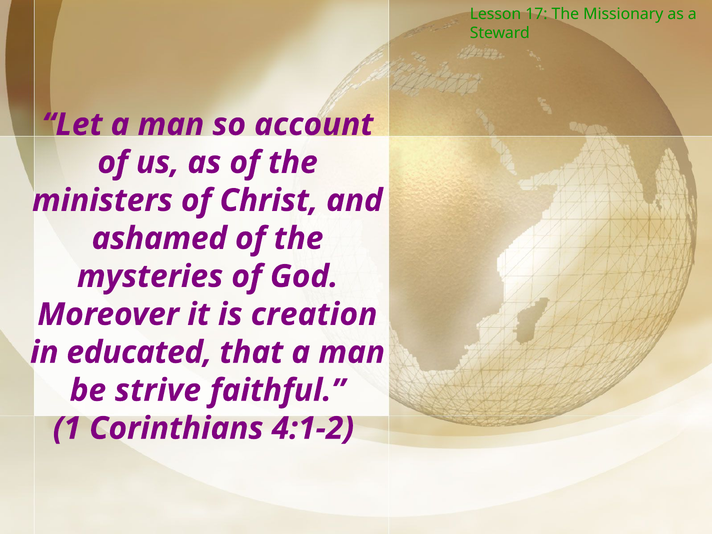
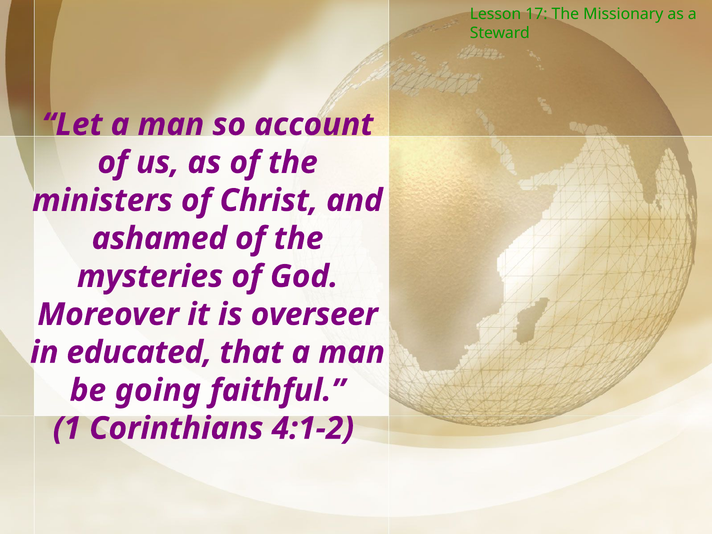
creation: creation -> overseer (314, 314)
strive: strive -> going (158, 390)
